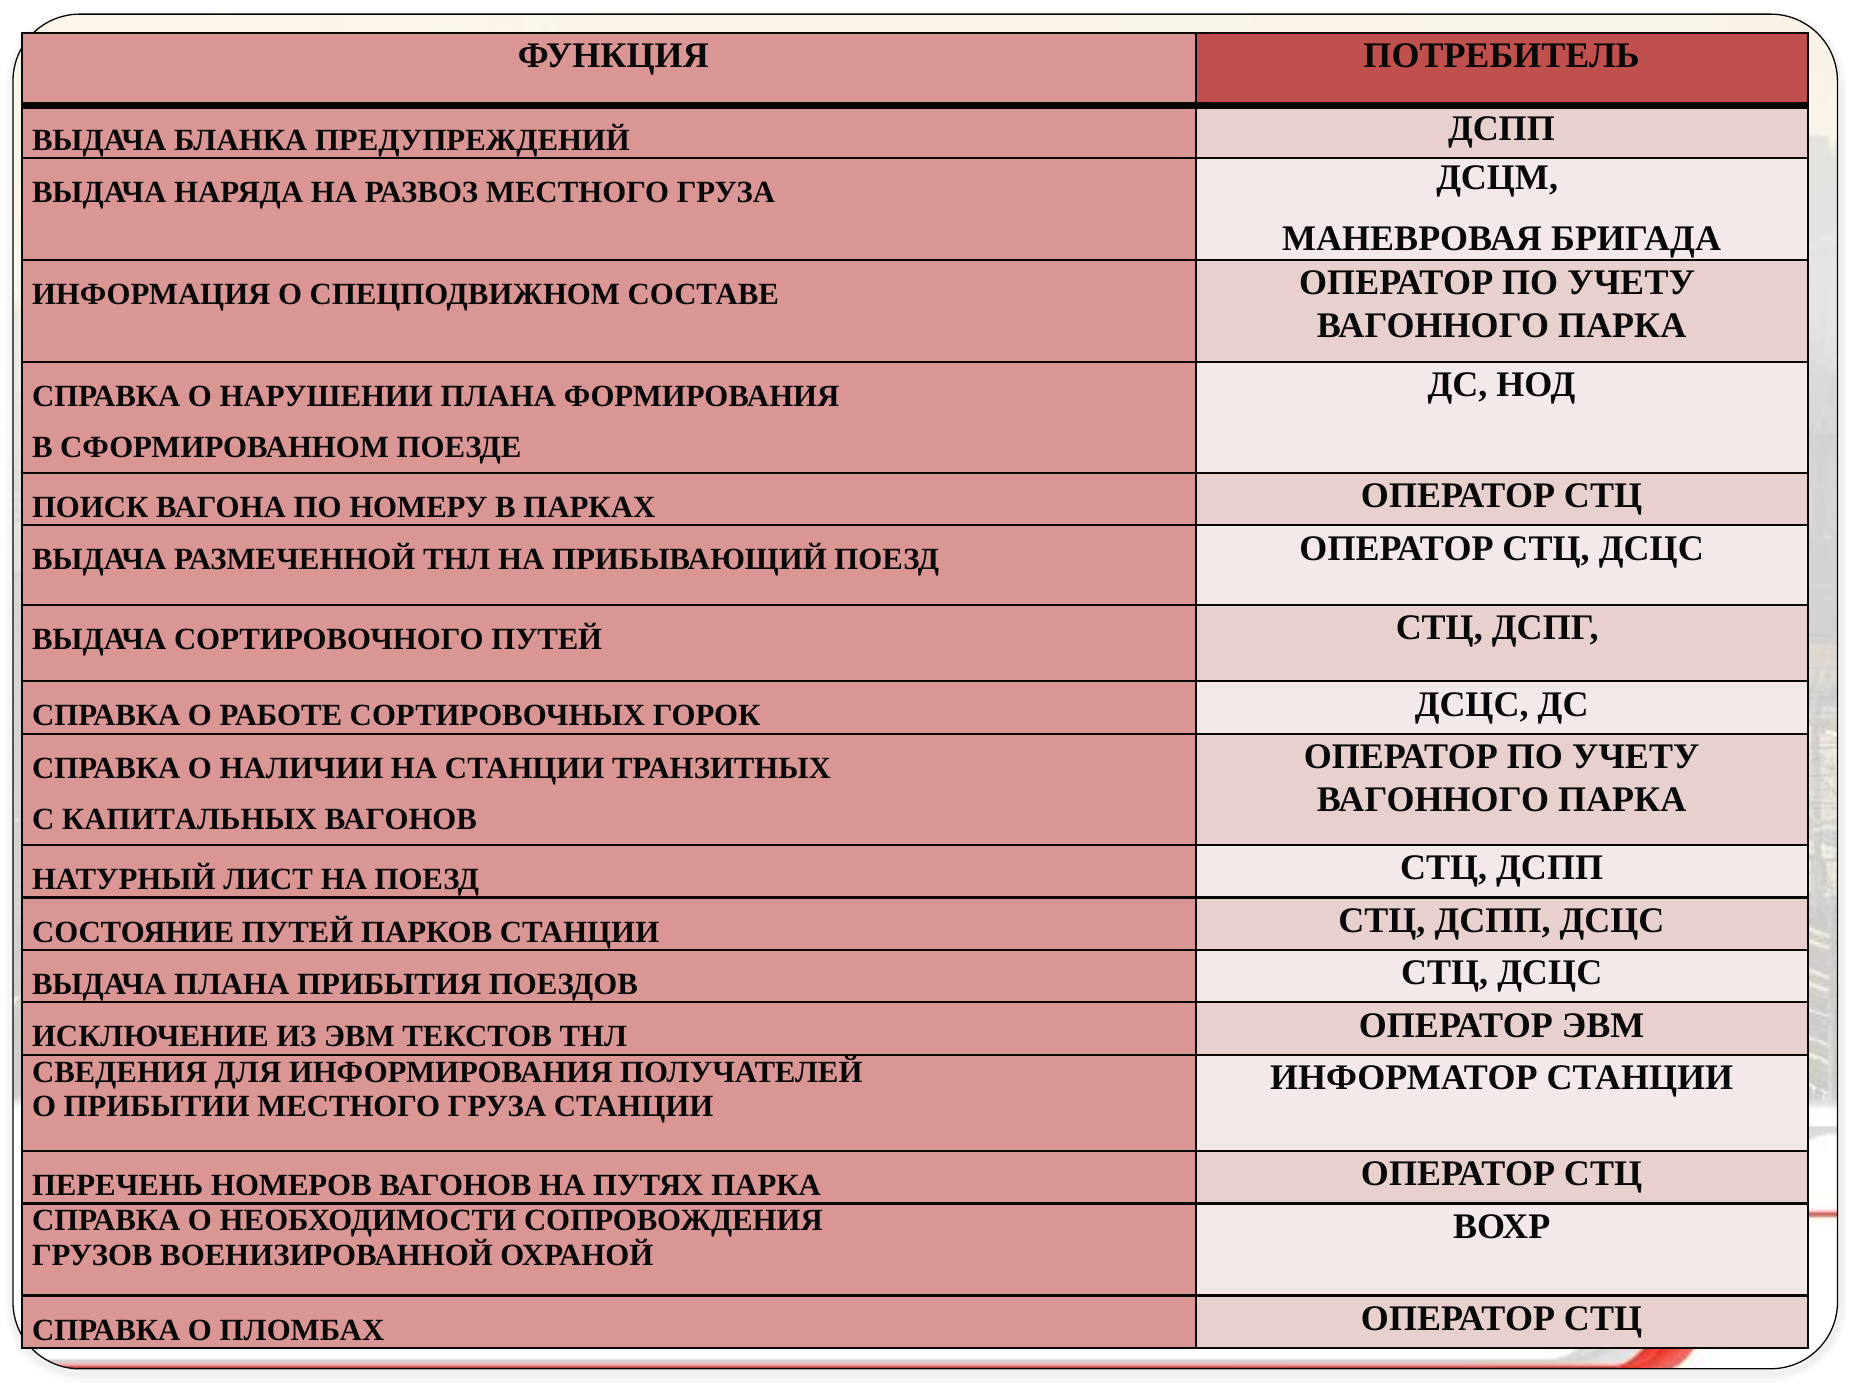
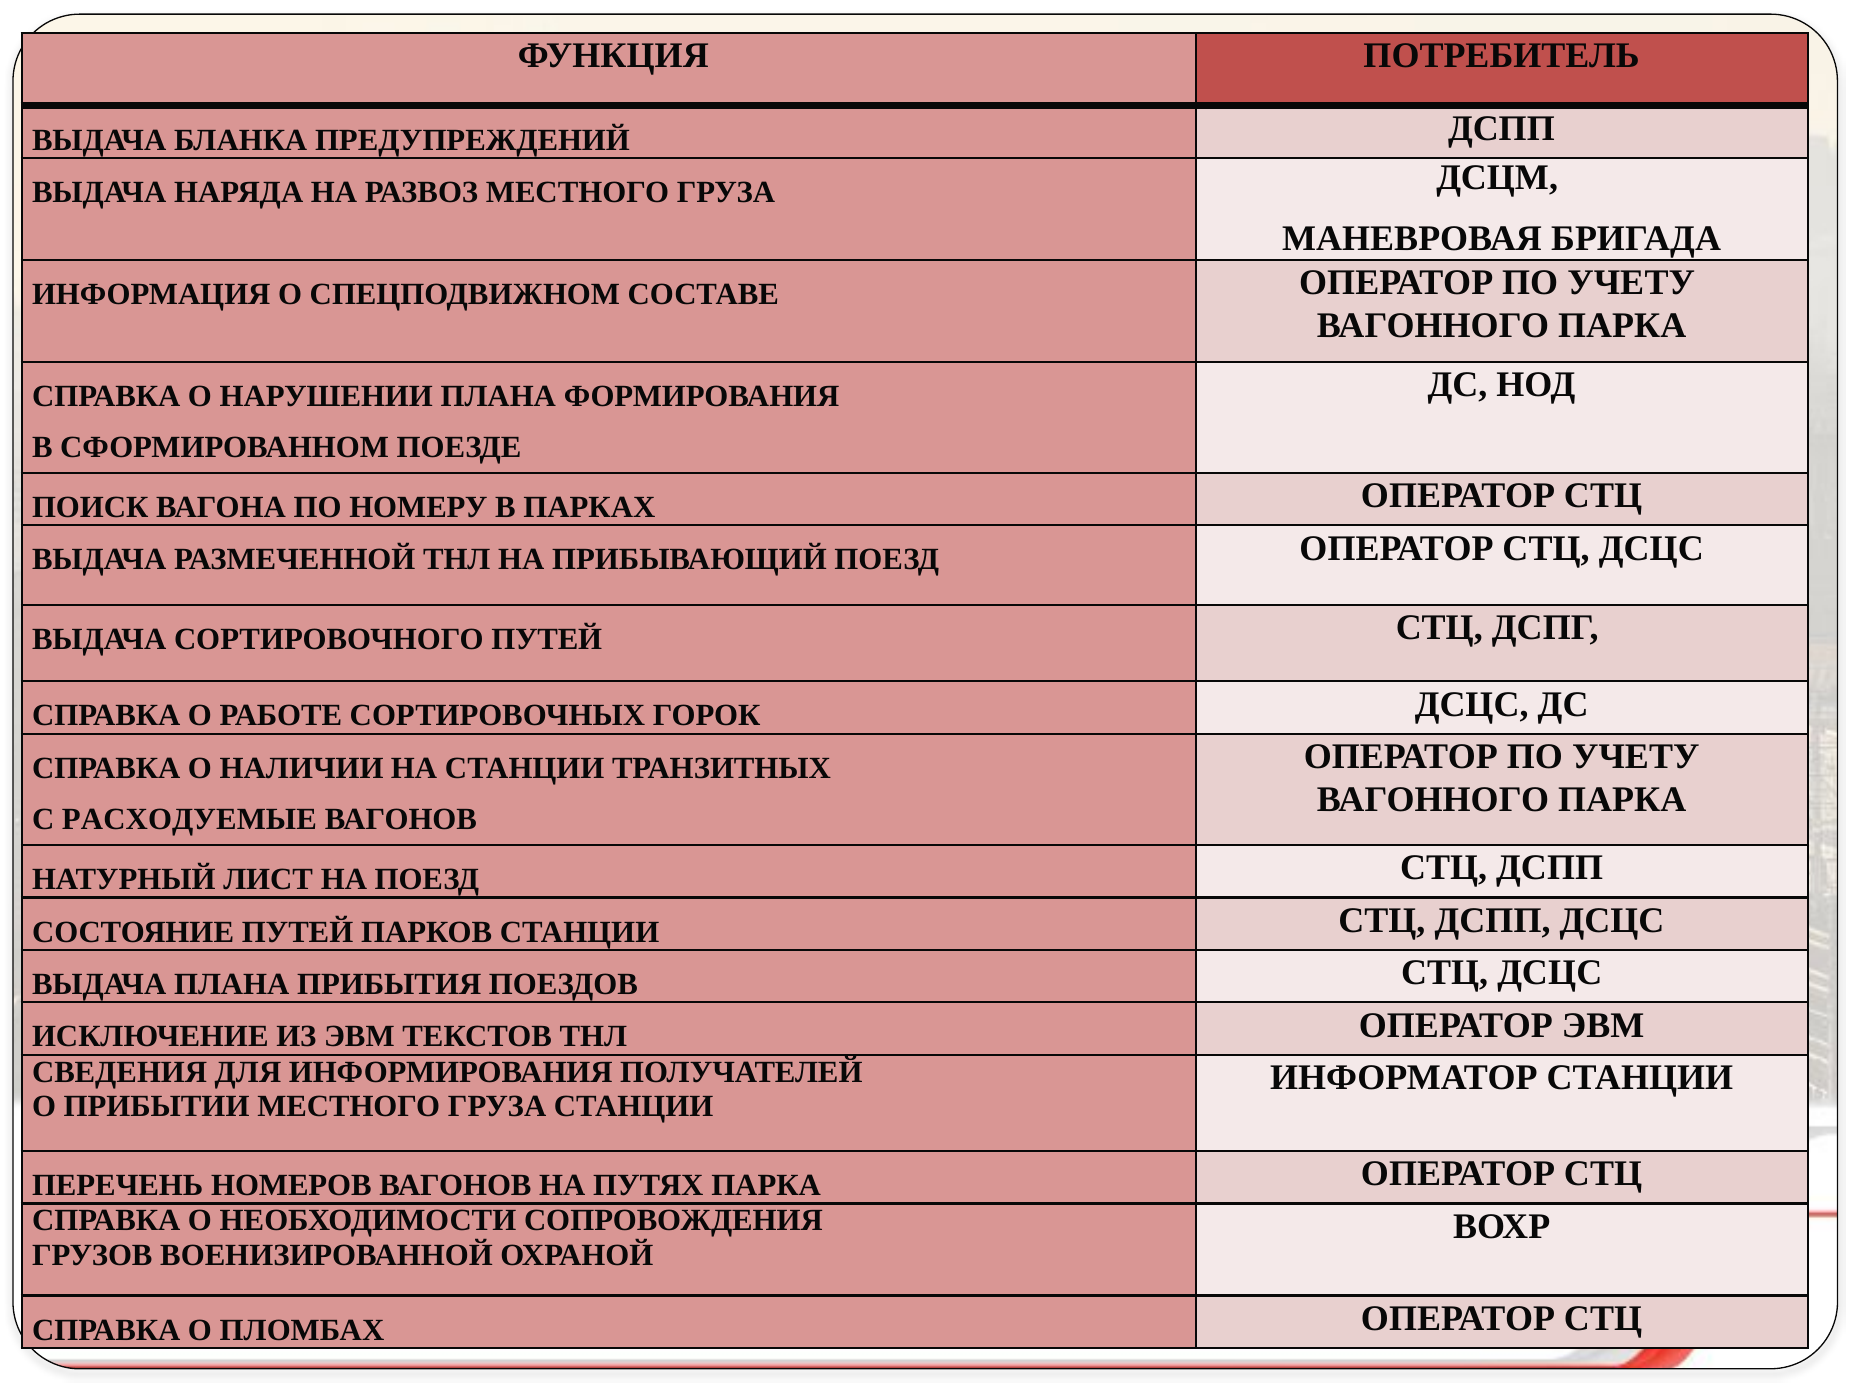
КАПИТАЛЬНЫХ: КАПИТАЛЬНЫХ -> РАСХОДУЕМЫЕ (189, 820)
